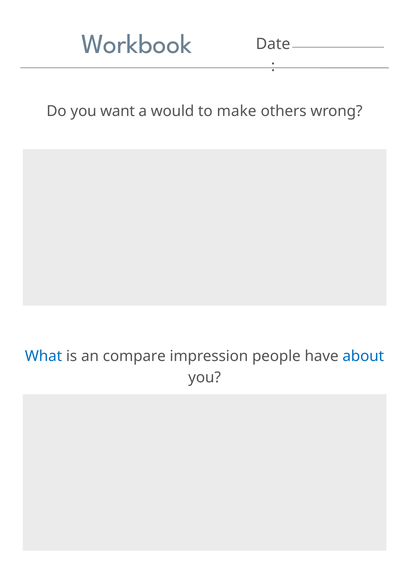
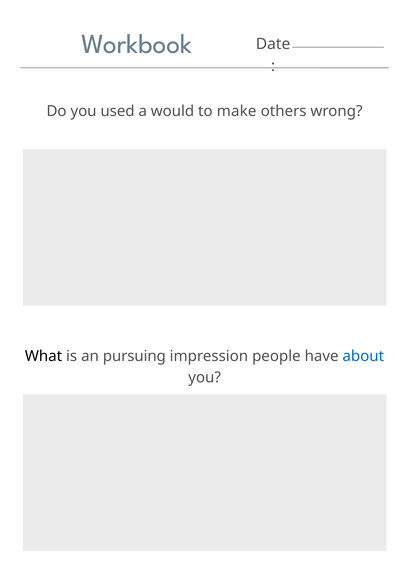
want: want -> used (118, 111)
What colour: blue -> black (44, 356)
compare: compare -> pursuing (134, 356)
